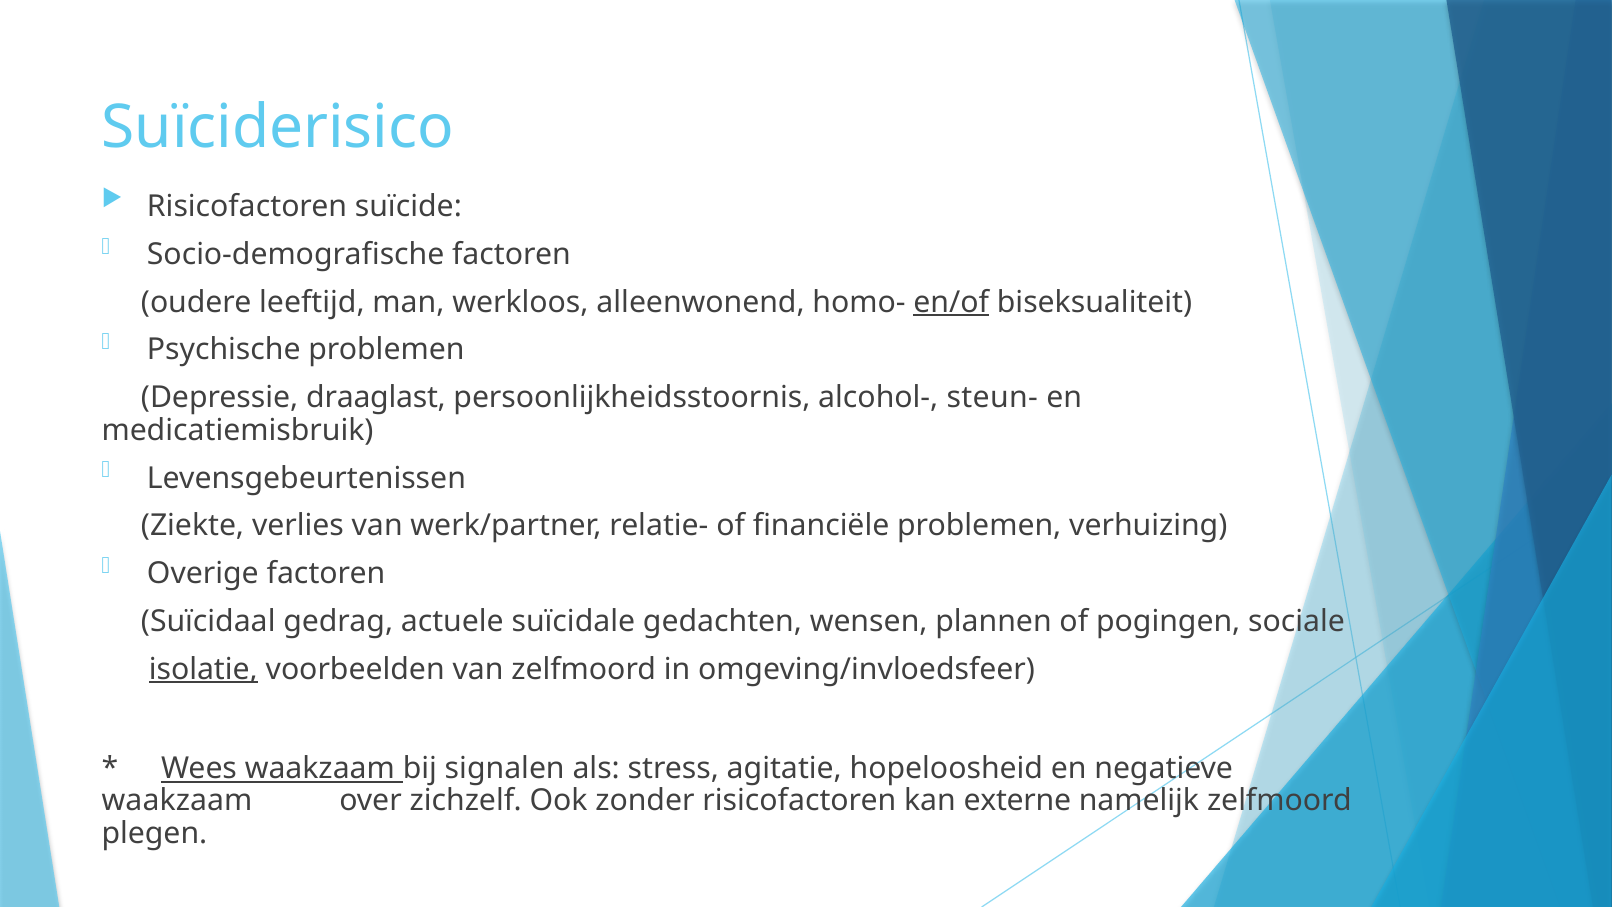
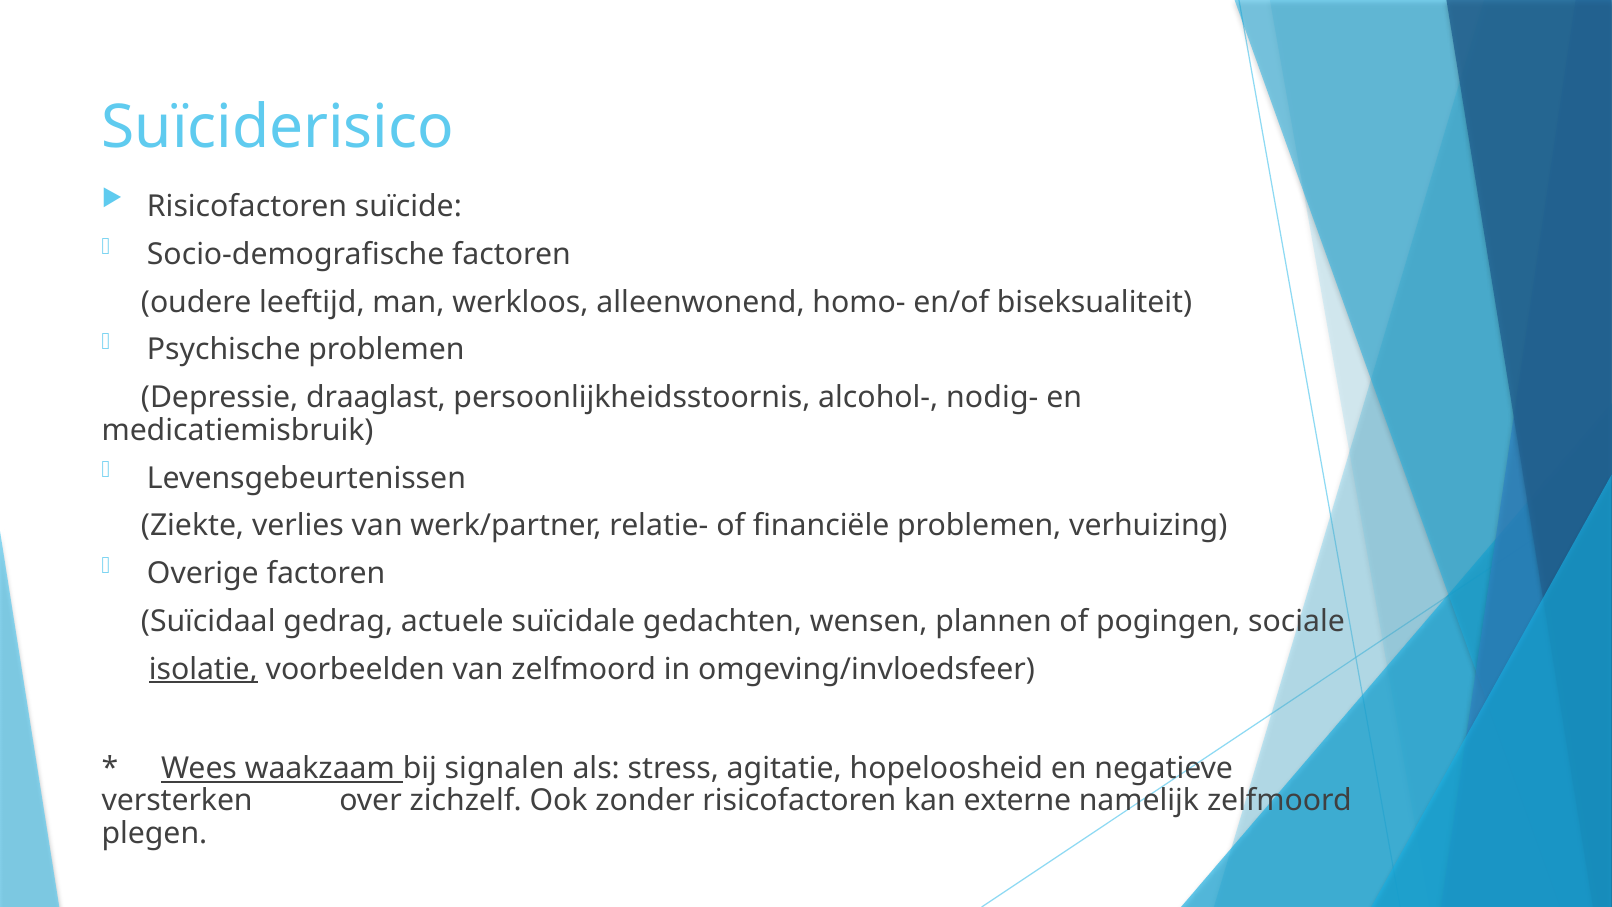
en/of underline: present -> none (951, 302)
steun-: steun- -> nodig- (992, 398)
waakzaam: waakzaam -> versterken (177, 801)
